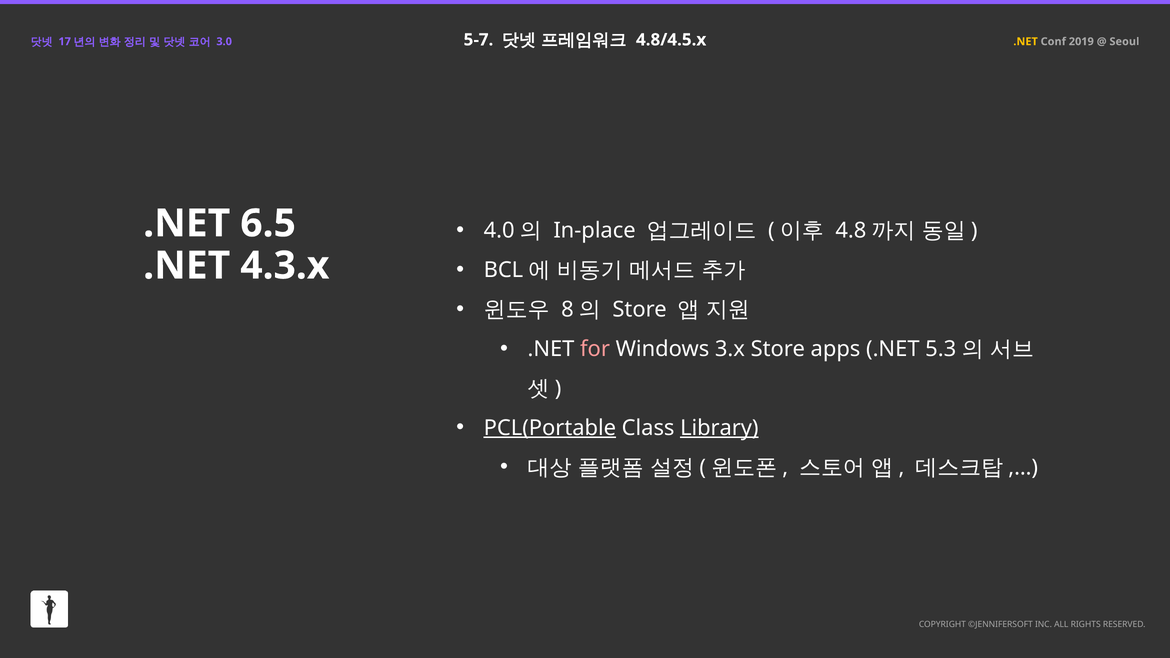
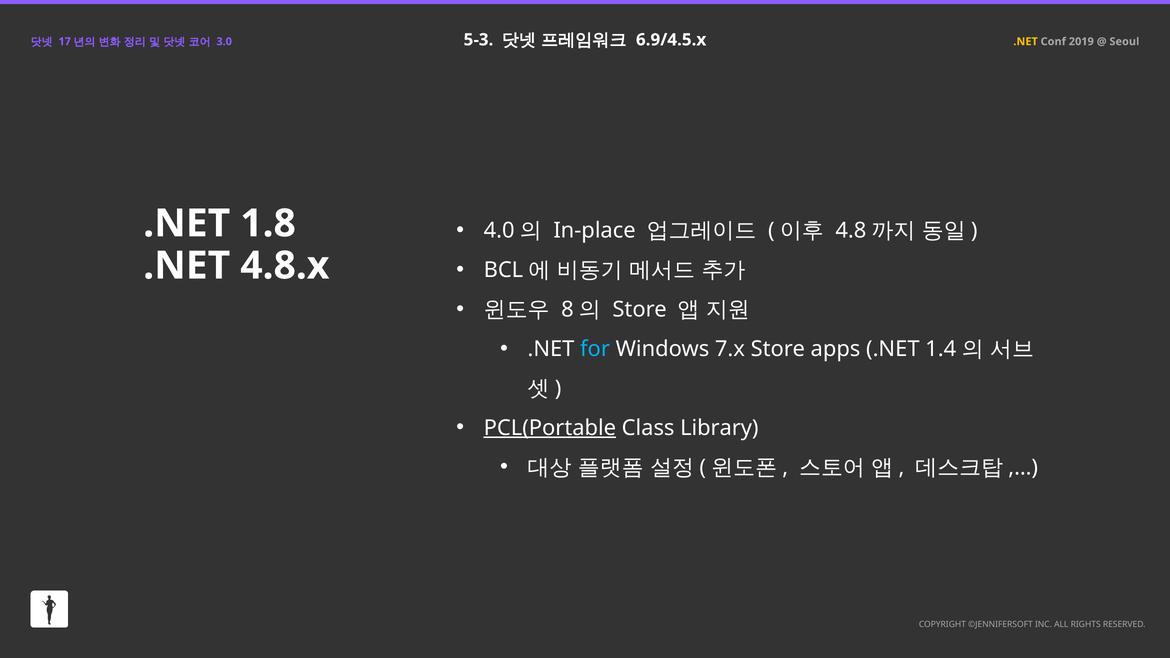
5-7: 5-7 -> 5-3 (478, 40)
4.8/4.5.x: 4.8/4.5.x -> 6.9/4.5.x (671, 40)
6.5: 6.5 -> 1.8 (268, 224)
4.3.x: 4.3.x -> 4.8.x (285, 266)
for colour: pink -> light blue (595, 349)
3.x: 3.x -> 7.x (730, 349)
5.3: 5.3 -> 1.4 (941, 349)
Library underline: present -> none (719, 428)
